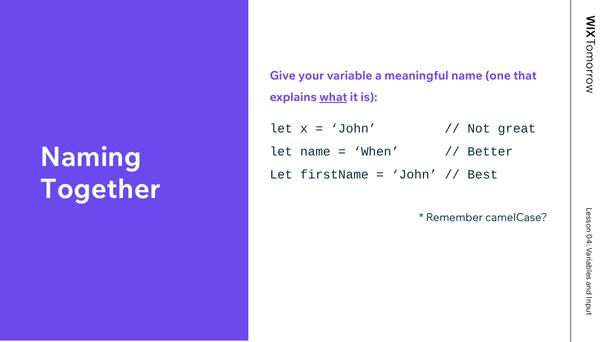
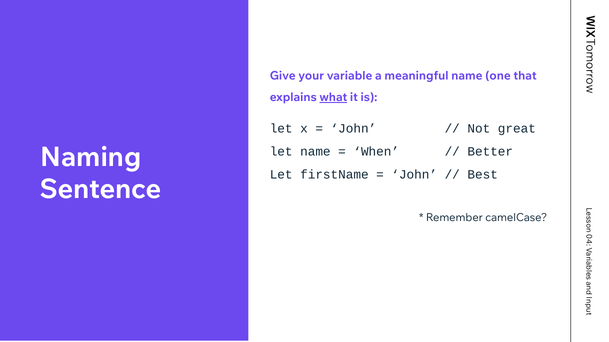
Together: Together -> Sentence (101, 190)
